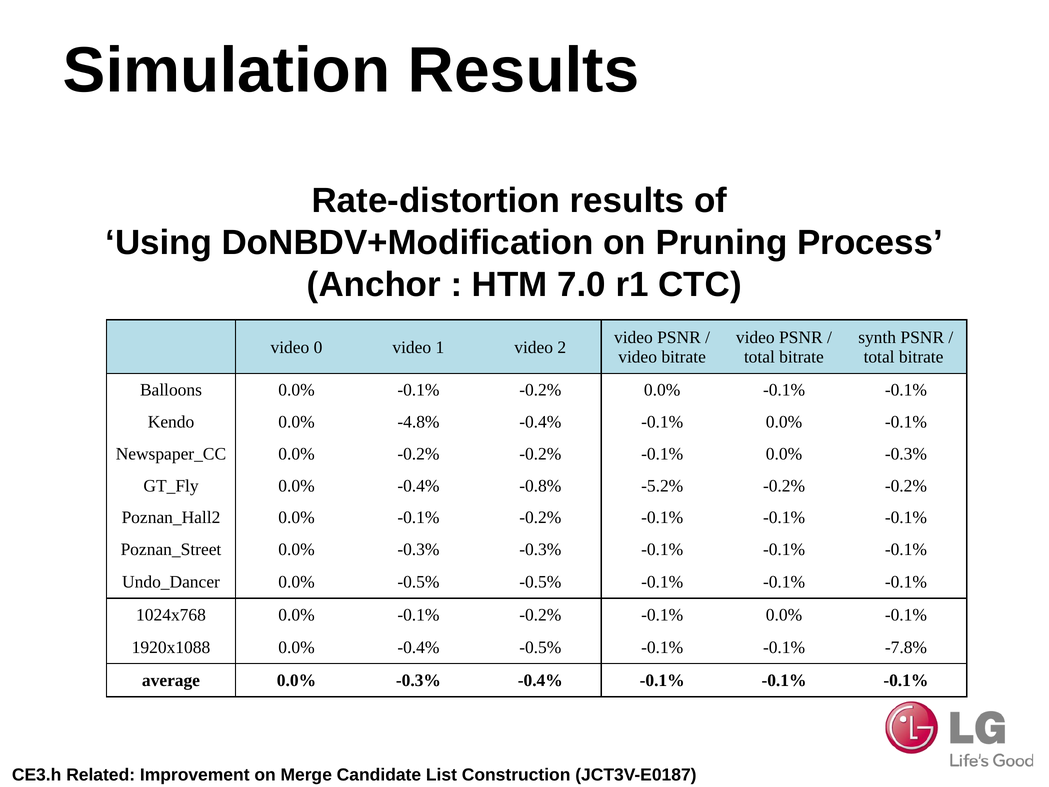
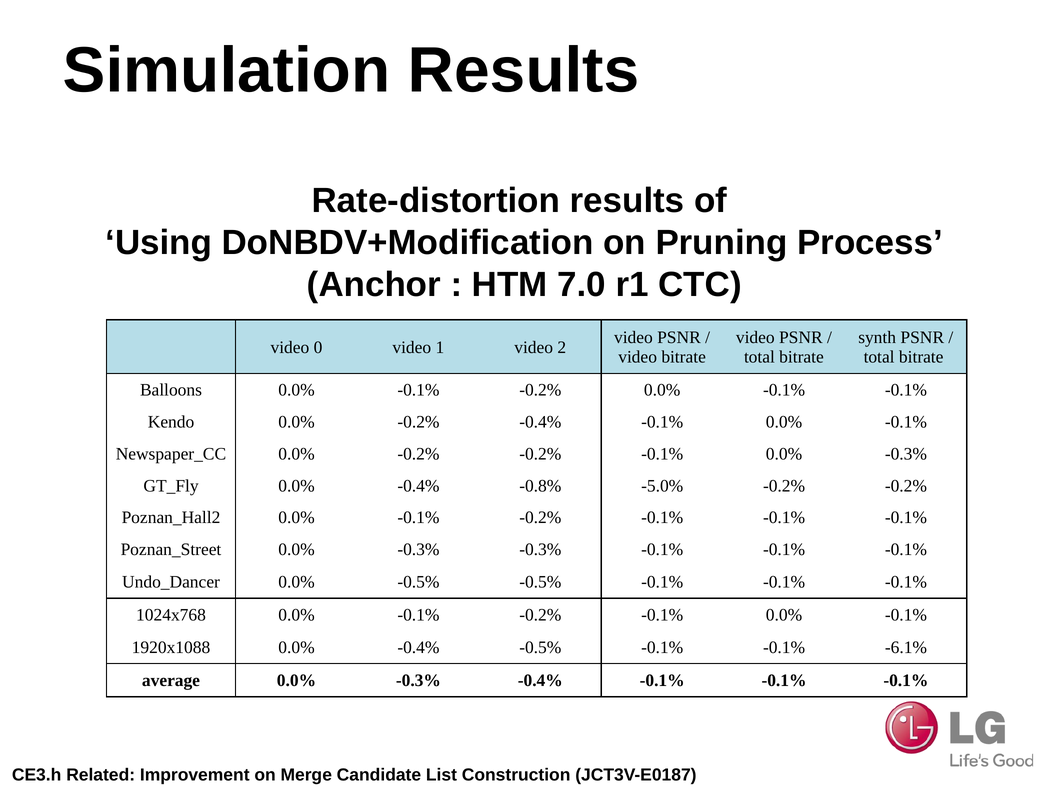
Kendo 0.0% -4.8%: -4.8% -> -0.2% (418, 422)
-5.2%: -5.2% -> -5.0% (662, 486)
-7.8%: -7.8% -> -6.1% (906, 647)
